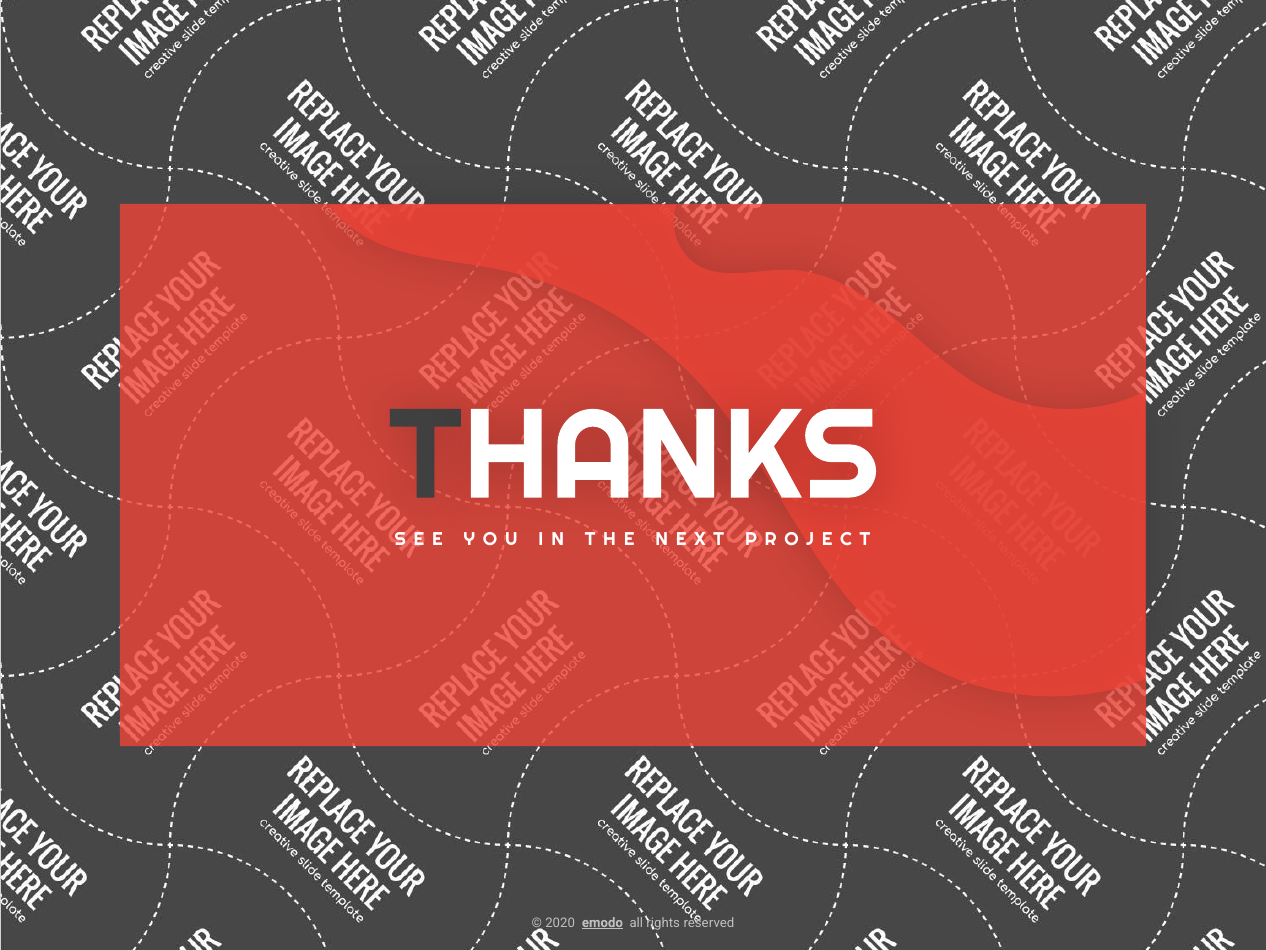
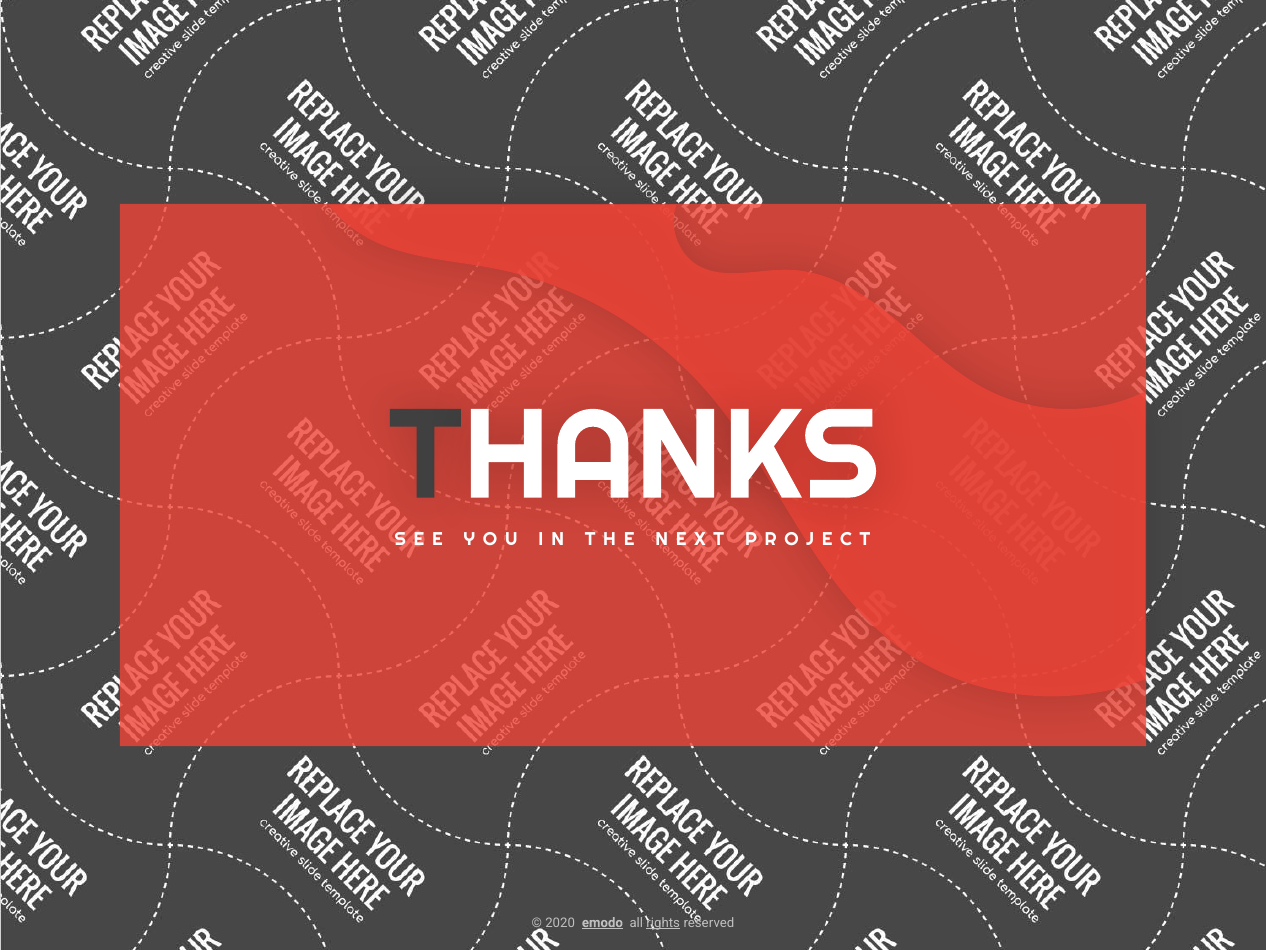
rights underline: none -> present (663, 922)
